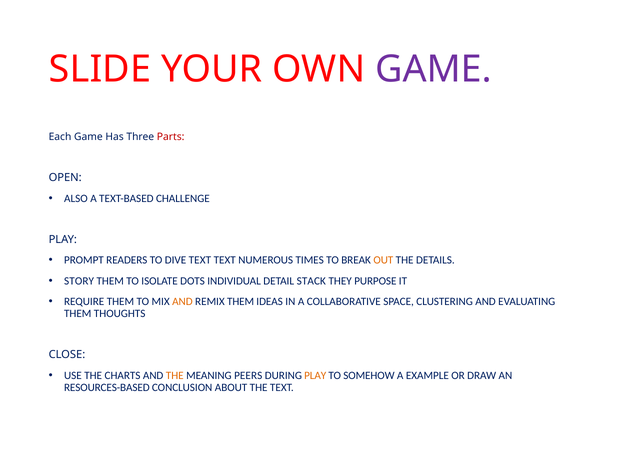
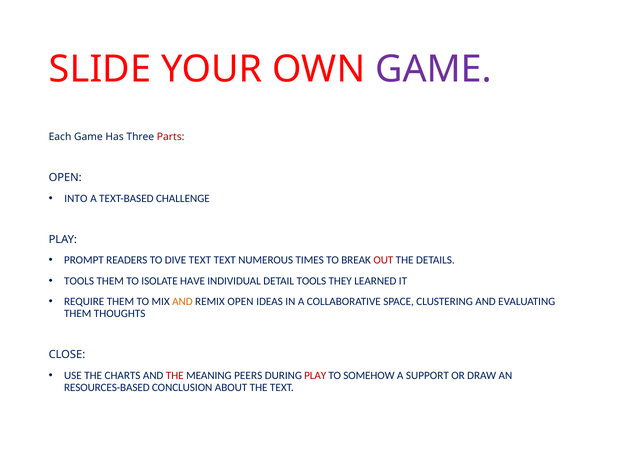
ALSO: ALSO -> INTO (76, 199)
OUT colour: orange -> red (383, 260)
STORY: STORY -> TOOLS (79, 281)
DOTS: DOTS -> HAVE (193, 281)
DETAIL STACK: STACK -> TOOLS (311, 281)
PURPOSE: PURPOSE -> LEARNED (375, 281)
REMIX THEM: THEM -> OPEN (240, 302)
THE colour: orange -> red (175, 376)
PLAY colour: orange -> red (315, 376)
EXAMPLE: EXAMPLE -> SUPPORT (427, 376)
